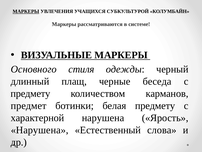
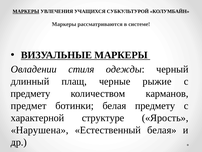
Основного: Основного -> Овладении (34, 69)
беседа: беседа -> рыжие (157, 81)
характерной нарушена: нарушена -> структуре (103, 118)
Естественный слова: слова -> белая (162, 130)
